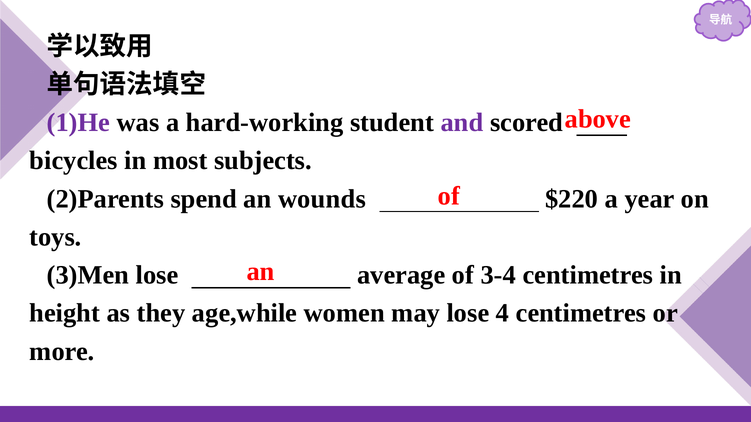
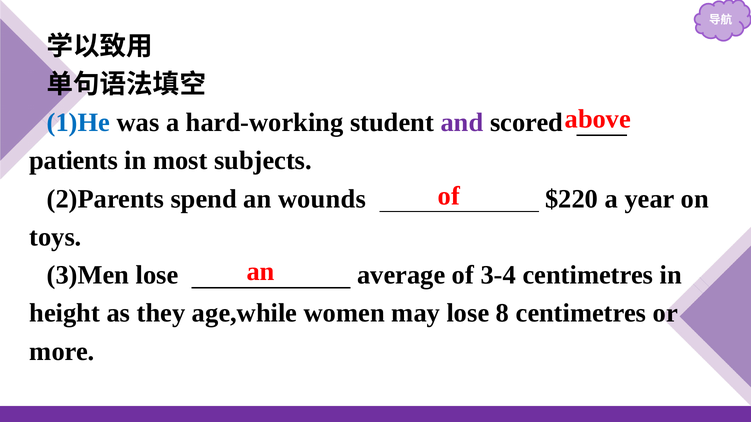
1)He colour: purple -> blue (79, 123)
bicycles: bicycles -> patients (74, 161)
4: 4 -> 8 (502, 313)
